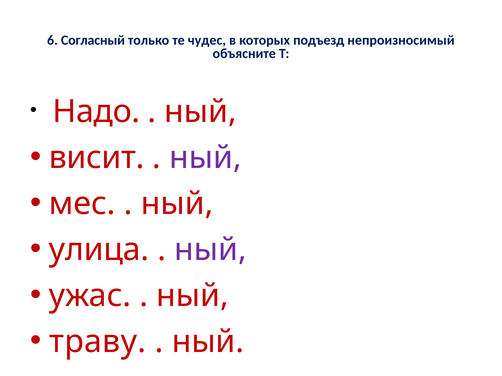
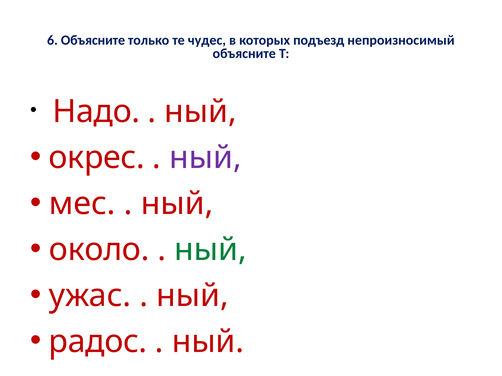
6 Согласный: Согласный -> Объясните (93, 40)
висит: висит -> окрес (97, 158)
улица: улица -> около (99, 250)
ный colour: purple -> green (211, 250)
траву: траву -> радос (98, 342)
